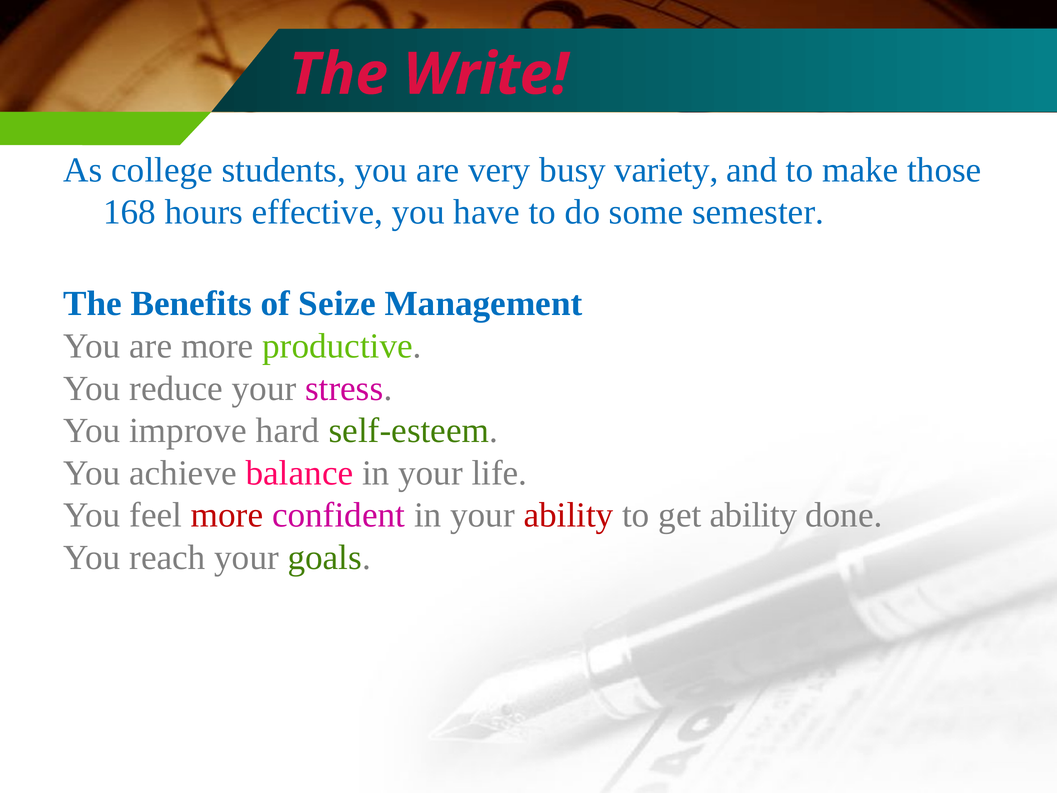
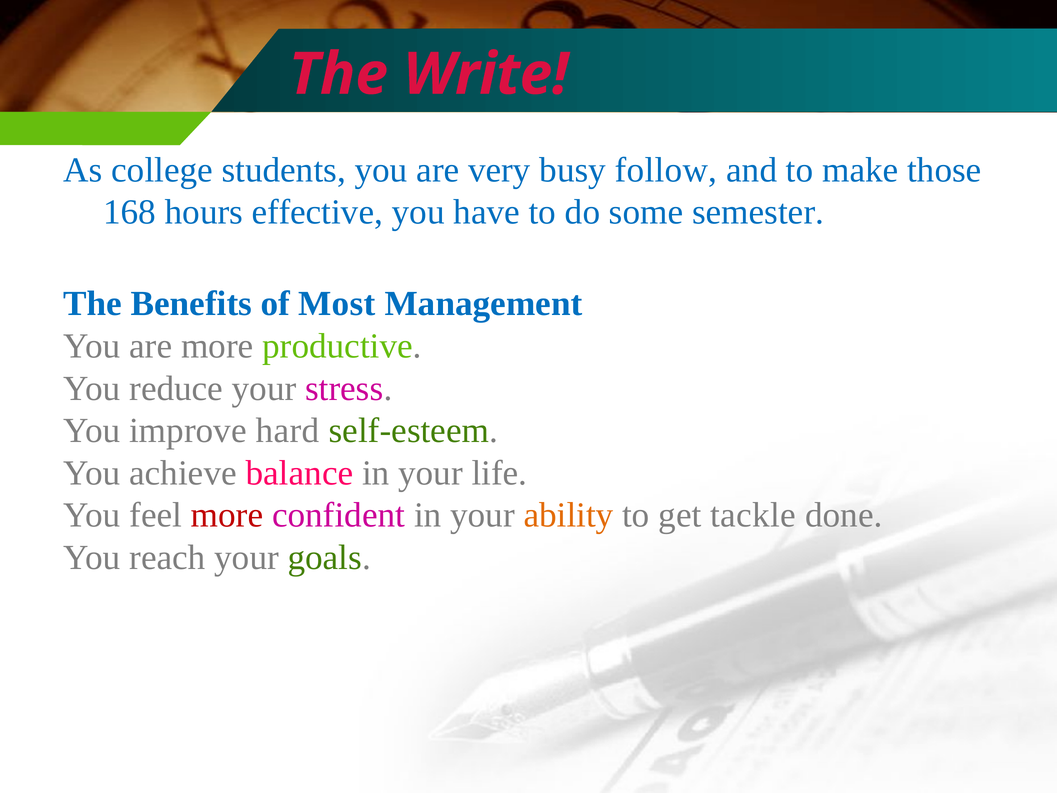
variety: variety -> follow (666, 170)
Seize: Seize -> Most (337, 304)
ability colour: red -> orange (569, 515)
get ability: ability -> tackle (753, 515)
